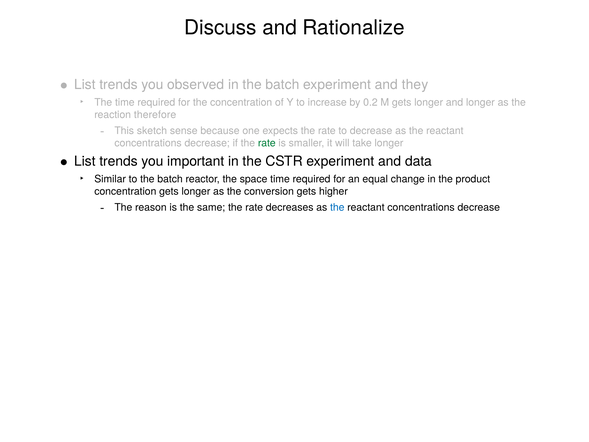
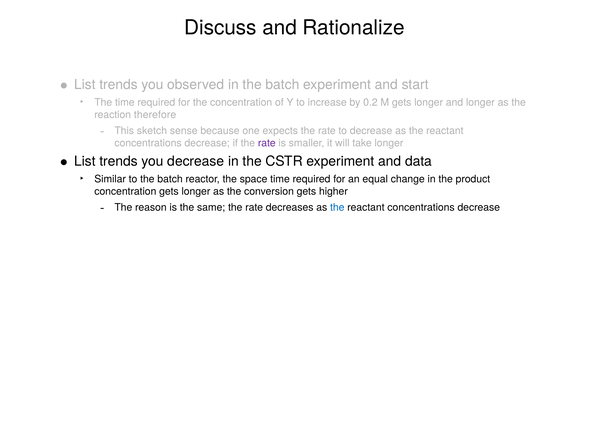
they: they -> start (415, 85)
rate colour: green -> purple (267, 143)
you important: important -> decrease (196, 161)
